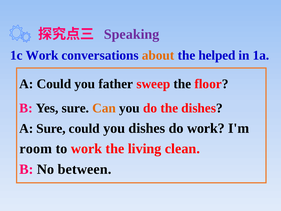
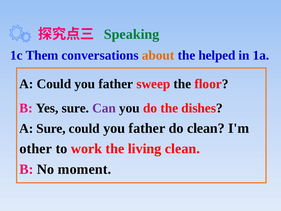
Speaking colour: purple -> green (132, 34)
1c Work: Work -> Them (42, 55)
Can colour: orange -> purple (104, 108)
dishes: dishes -> father (147, 128)
do work: work -> clean (206, 128)
room: room -> other (36, 149)
between: between -> moment (85, 169)
